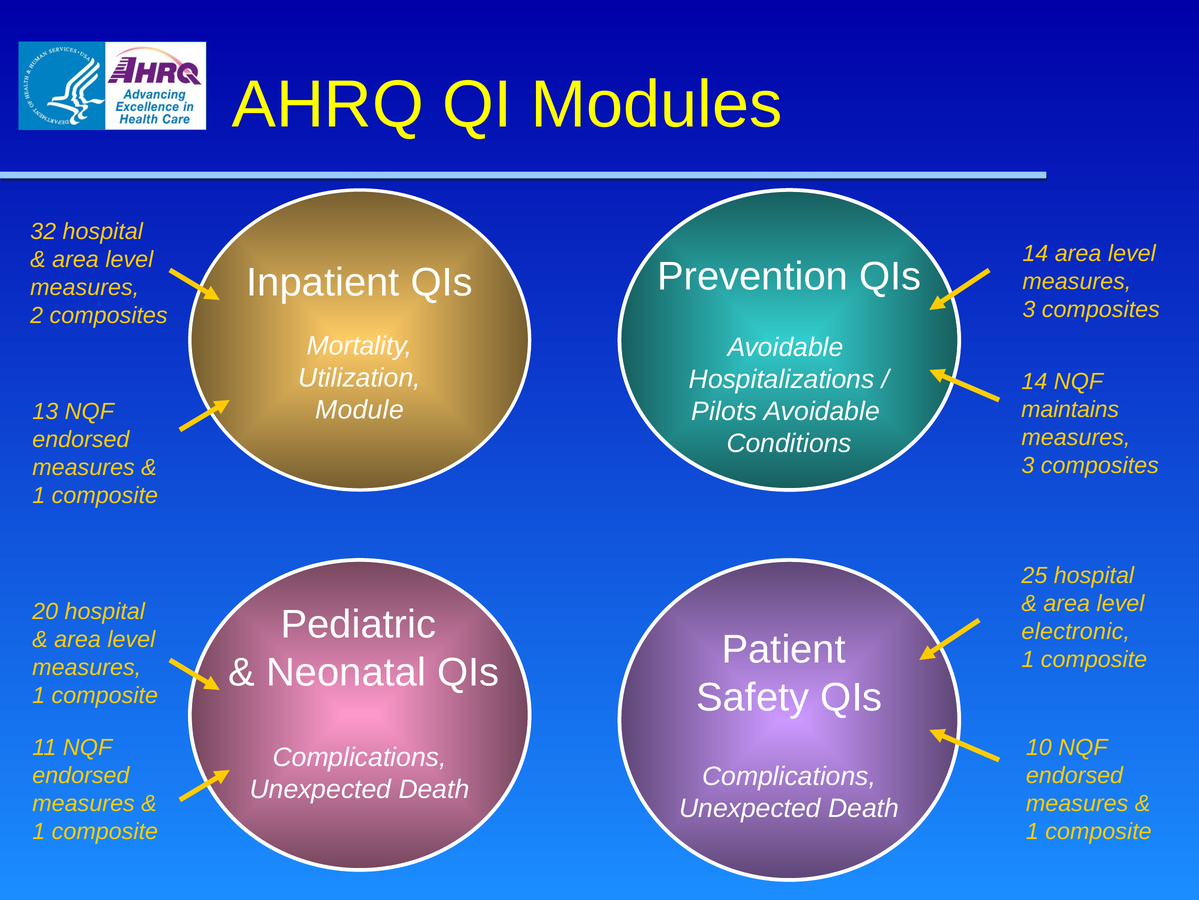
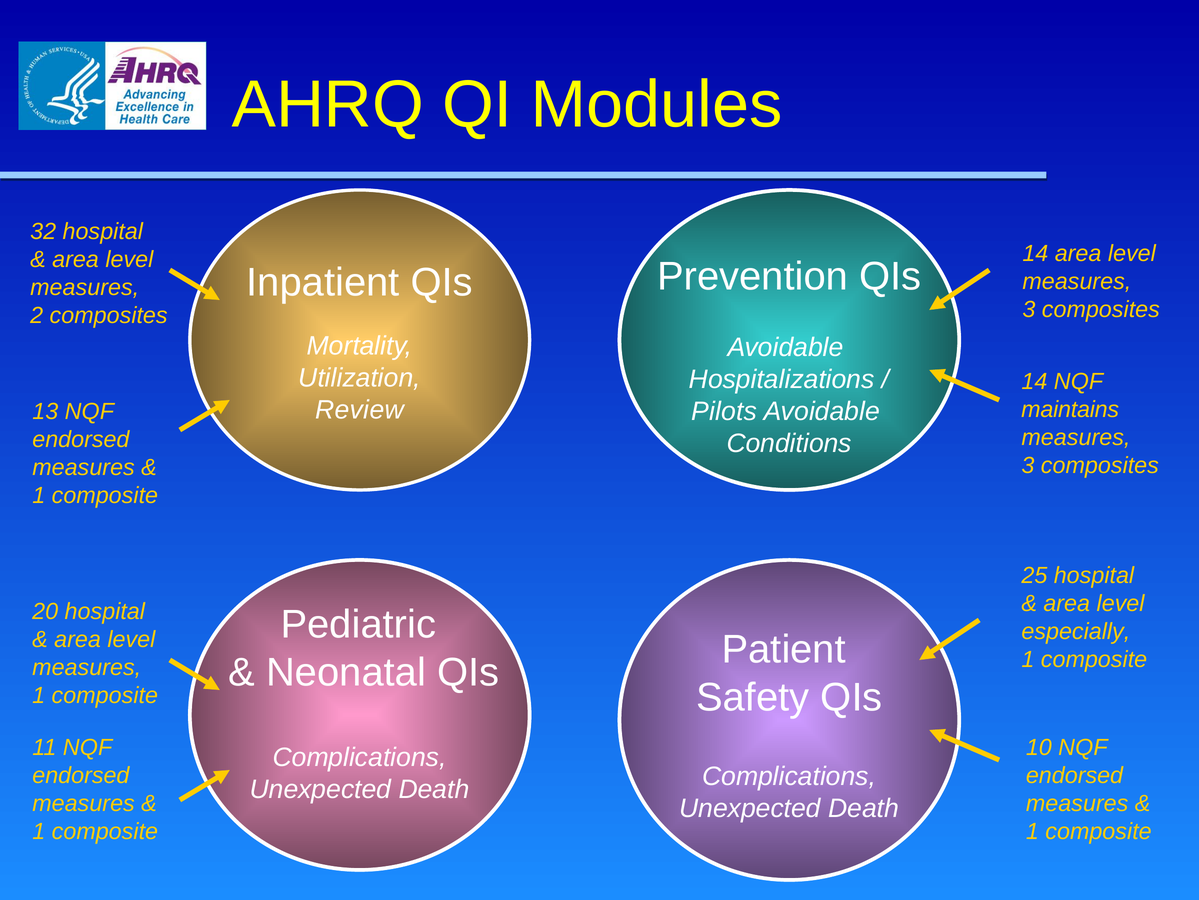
Module: Module -> Review (359, 409)
electronic: electronic -> especially (1076, 631)
